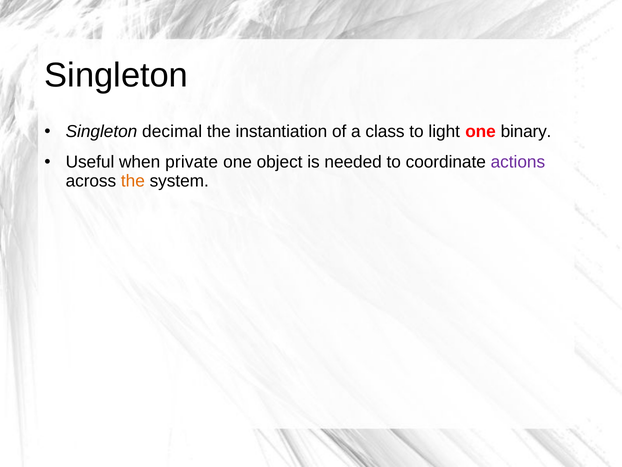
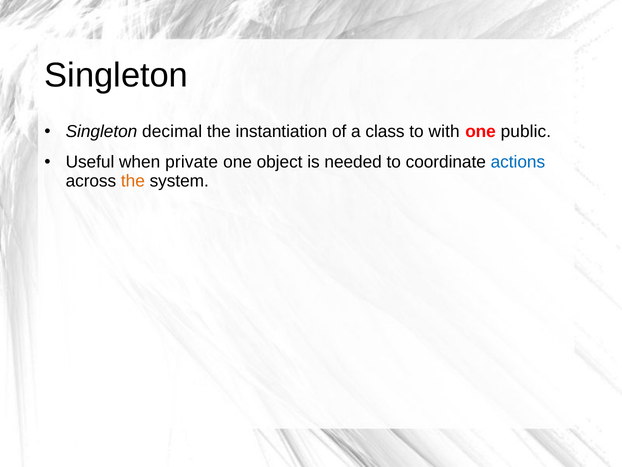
light: light -> with (444, 131)
binary: binary -> public (526, 131)
actions colour: purple -> blue (518, 162)
